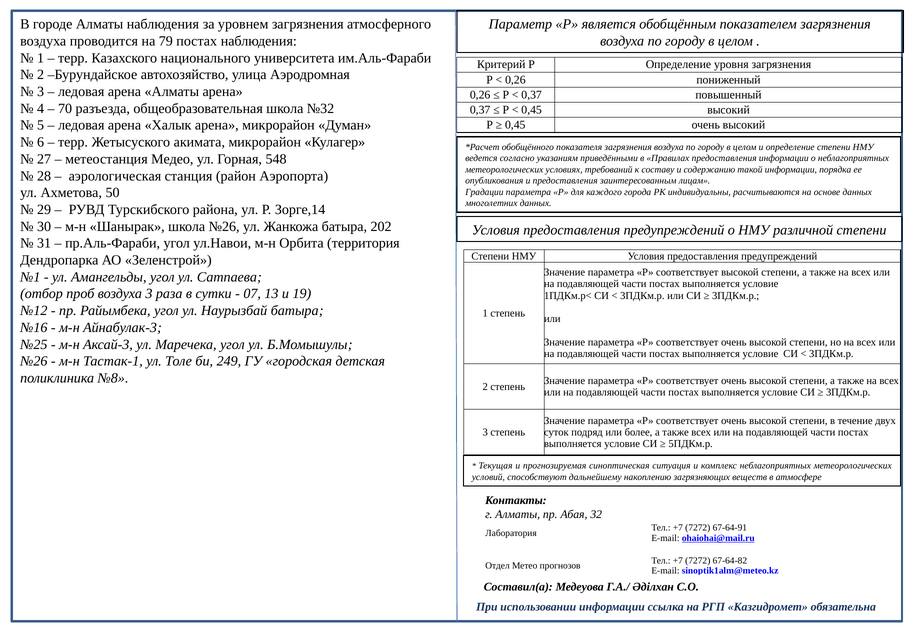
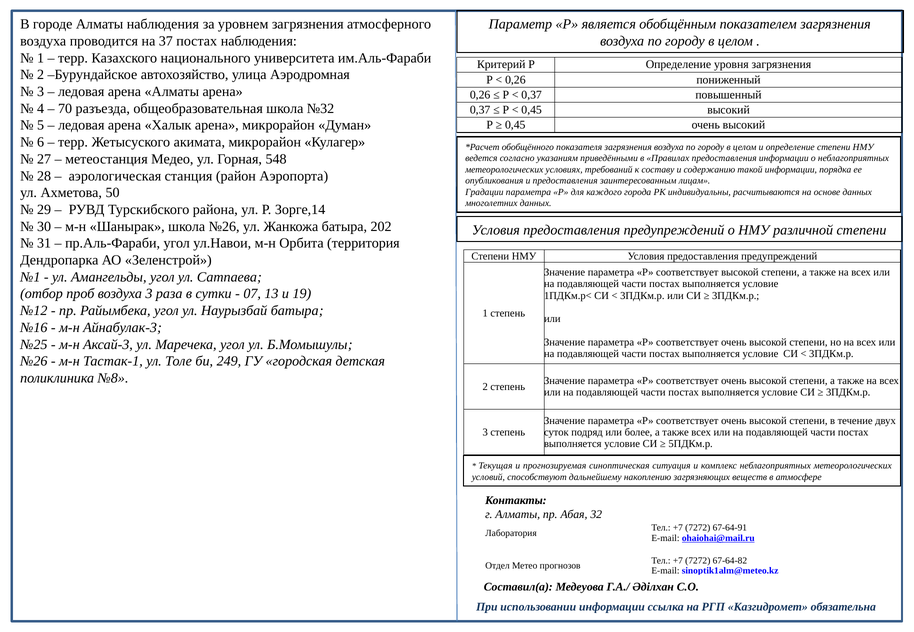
79: 79 -> 37 (166, 41)
